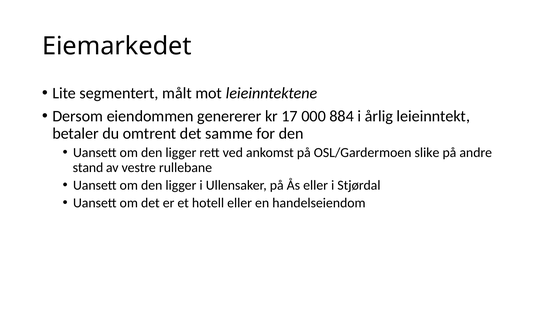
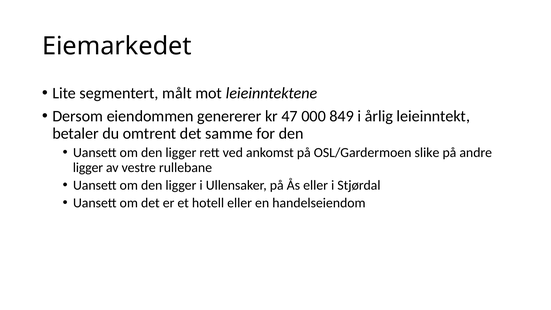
17: 17 -> 47 (290, 116)
884: 884 -> 849 (342, 116)
stand: stand -> ligger (88, 167)
